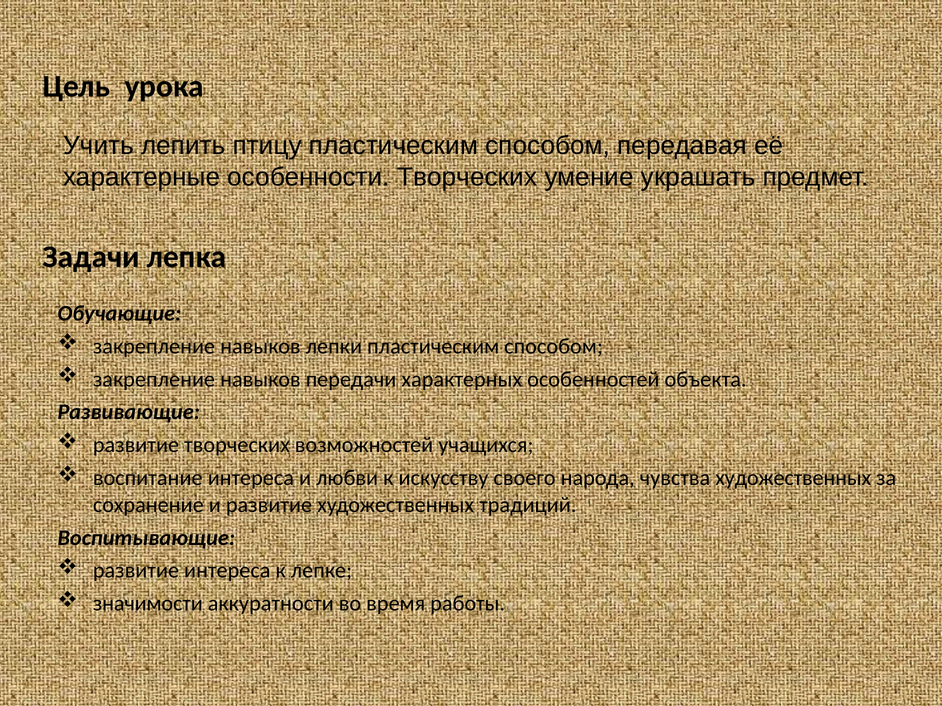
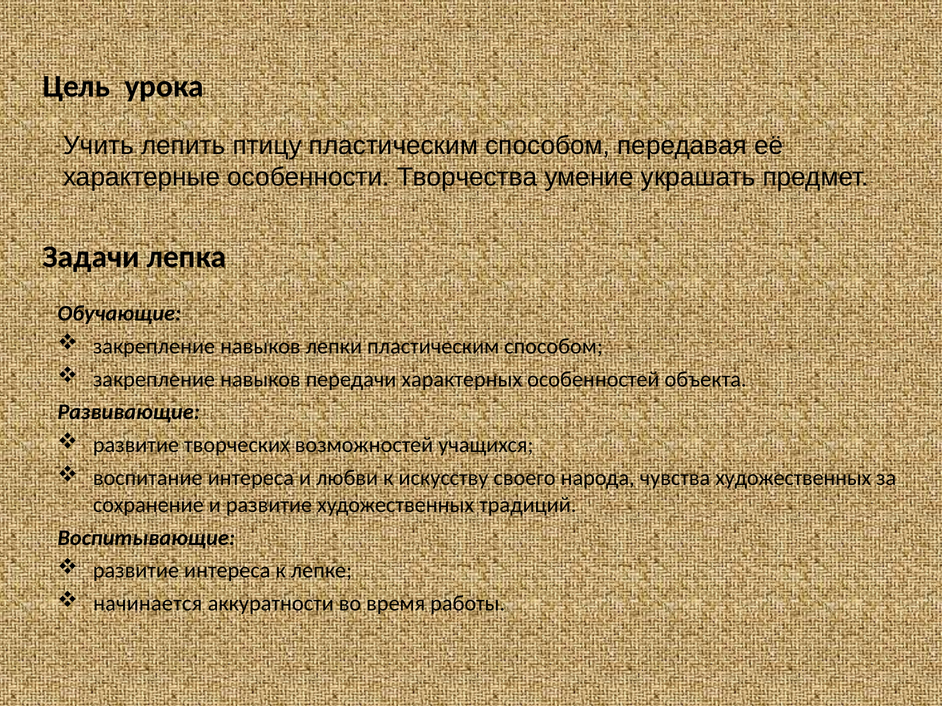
особенности Творческих: Творческих -> Творчества (467, 177)
значимости: значимости -> начинается (148, 604)
